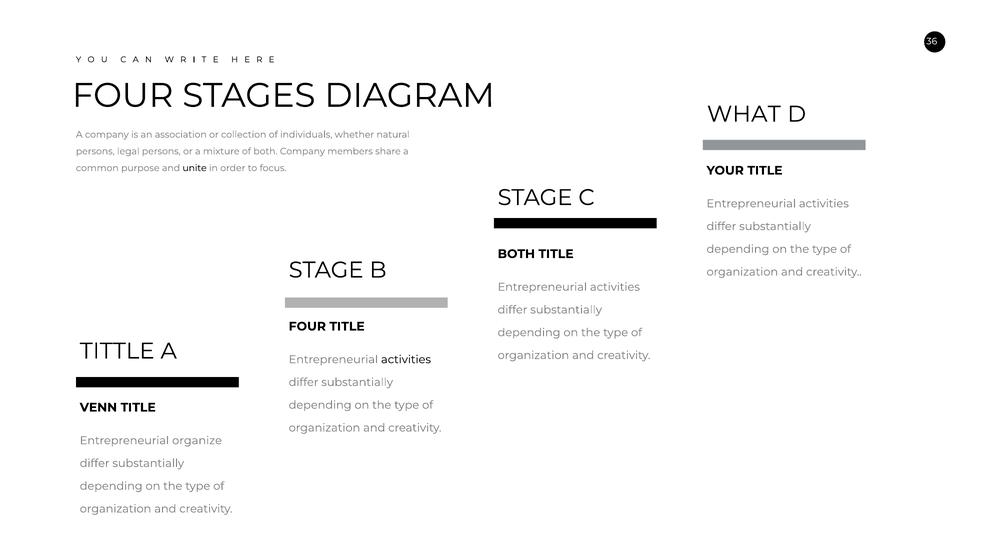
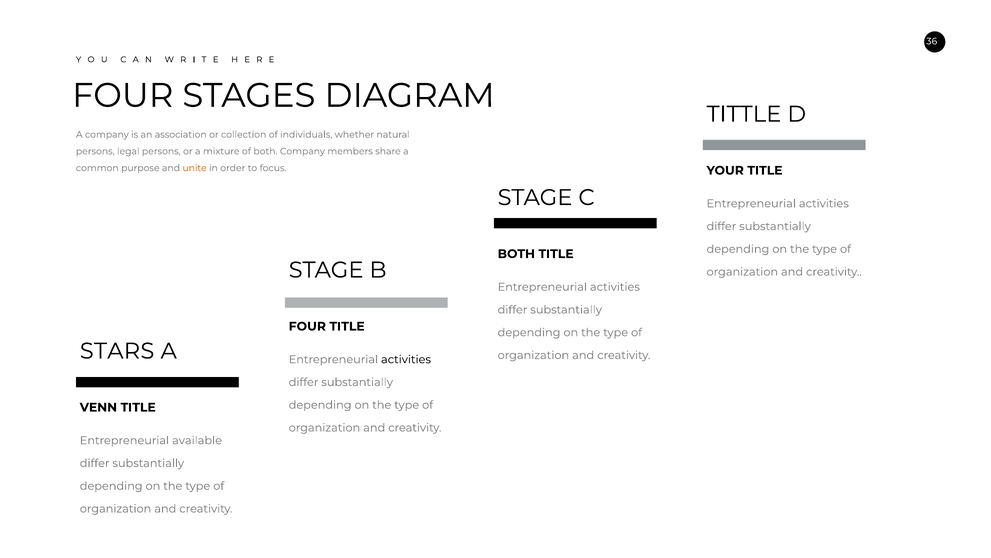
WHAT: WHAT -> TITTLE (744, 114)
unite colour: black -> orange (195, 168)
TITTLE: TITTLE -> STARS (117, 351)
organize: organize -> available (197, 440)
